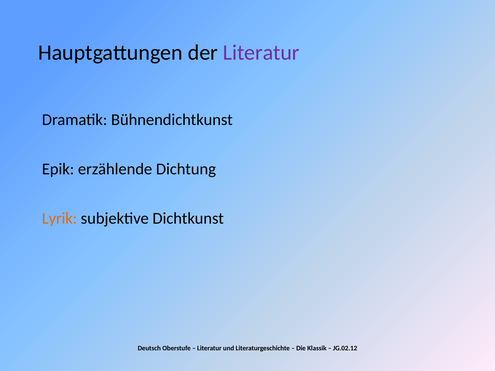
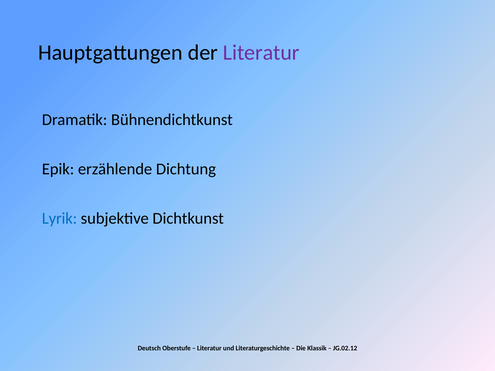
Lyrik colour: orange -> blue (59, 219)
